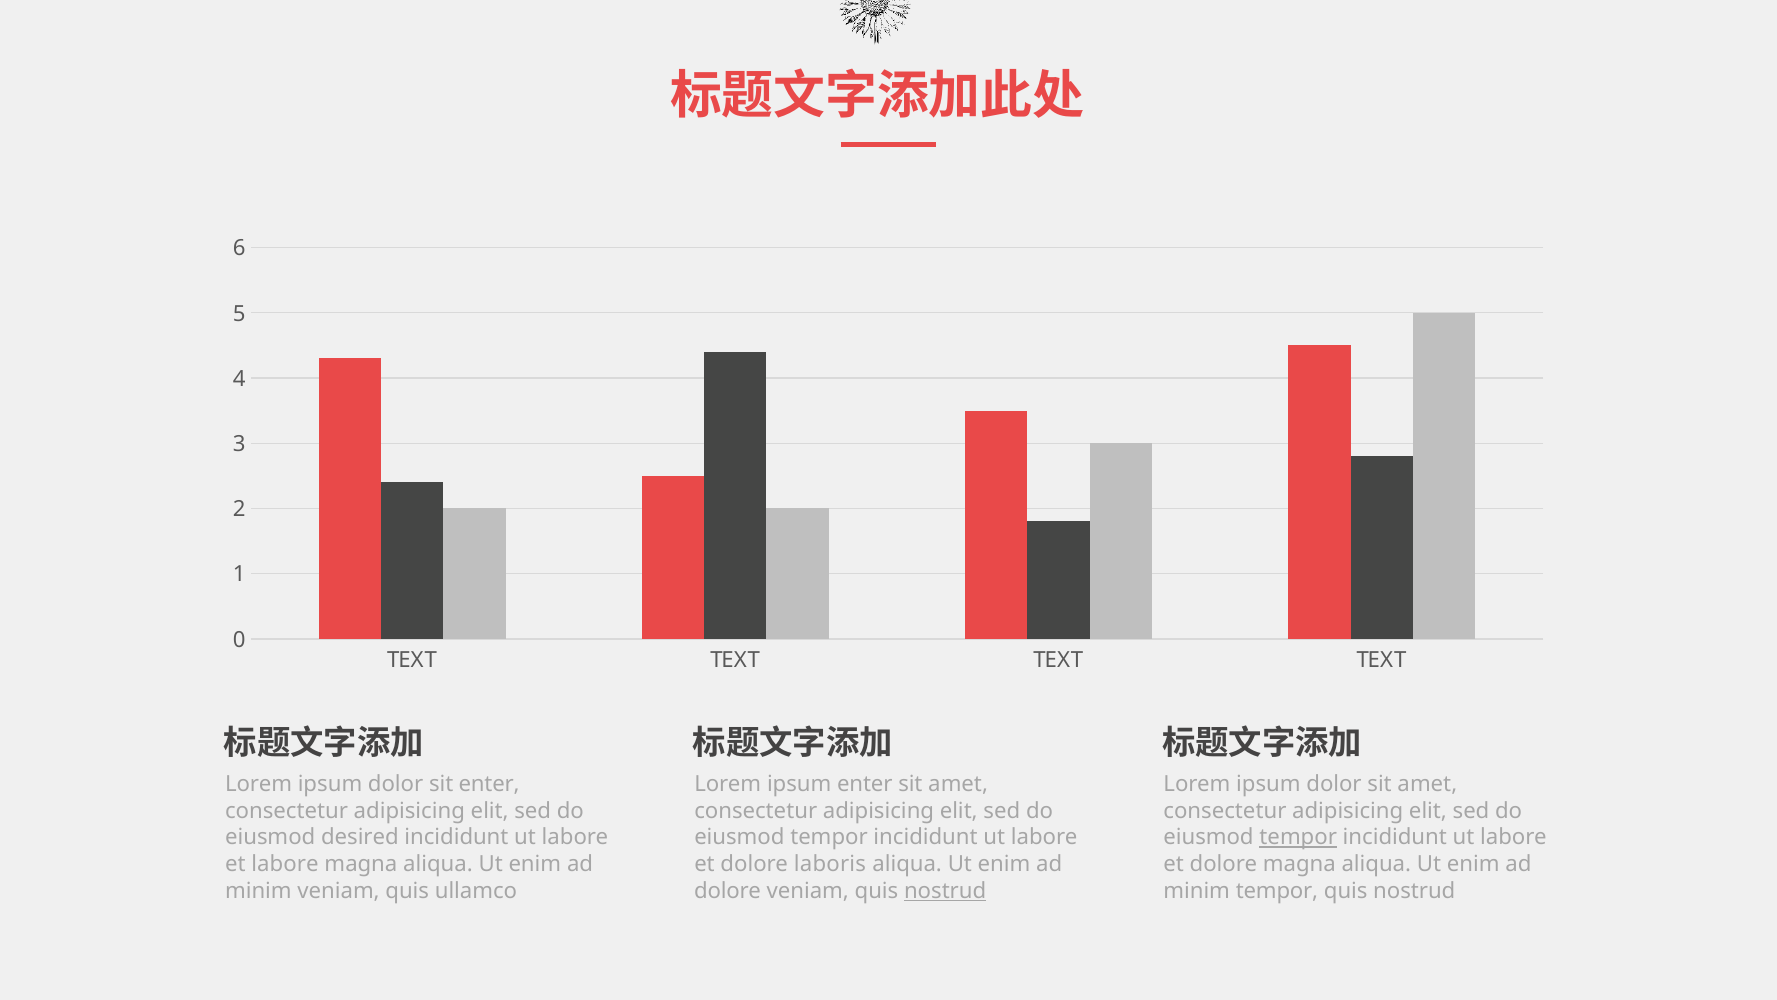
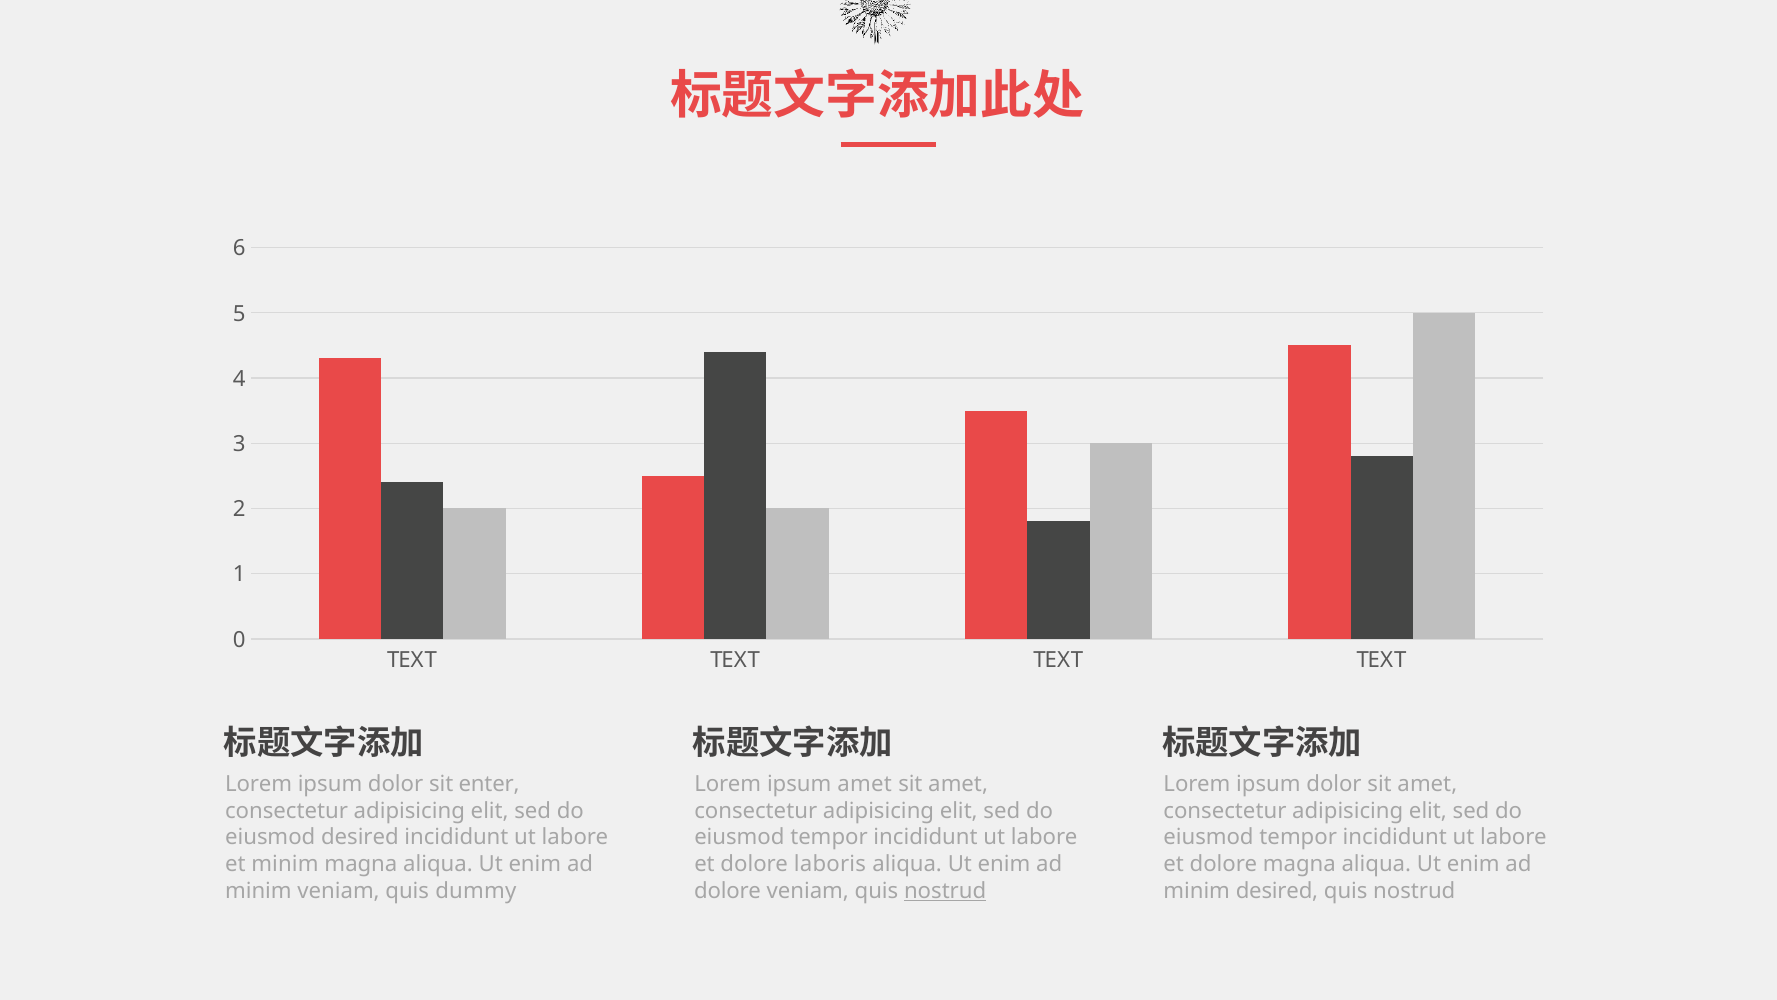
ipsum enter: enter -> amet (865, 784)
tempor underline: present -> none (1298, 837)
et labore: labore -> minim (285, 864)
ullamco: ullamco -> dummy (476, 890)
minim tempor: tempor -> desired (1277, 890)
